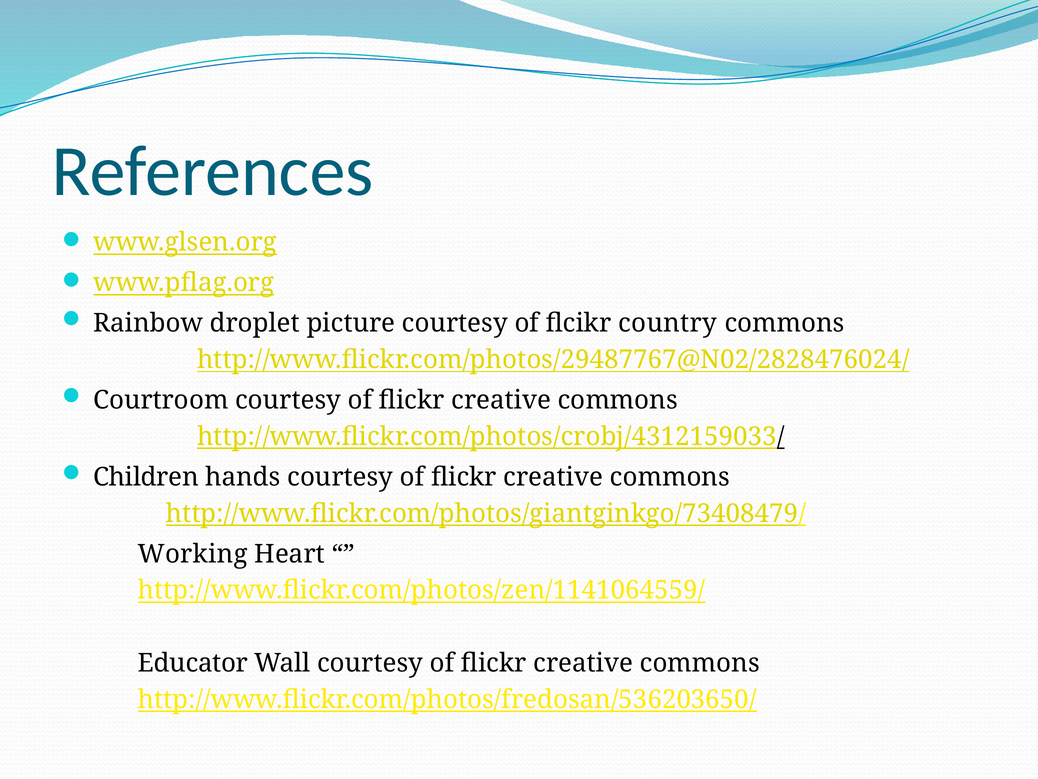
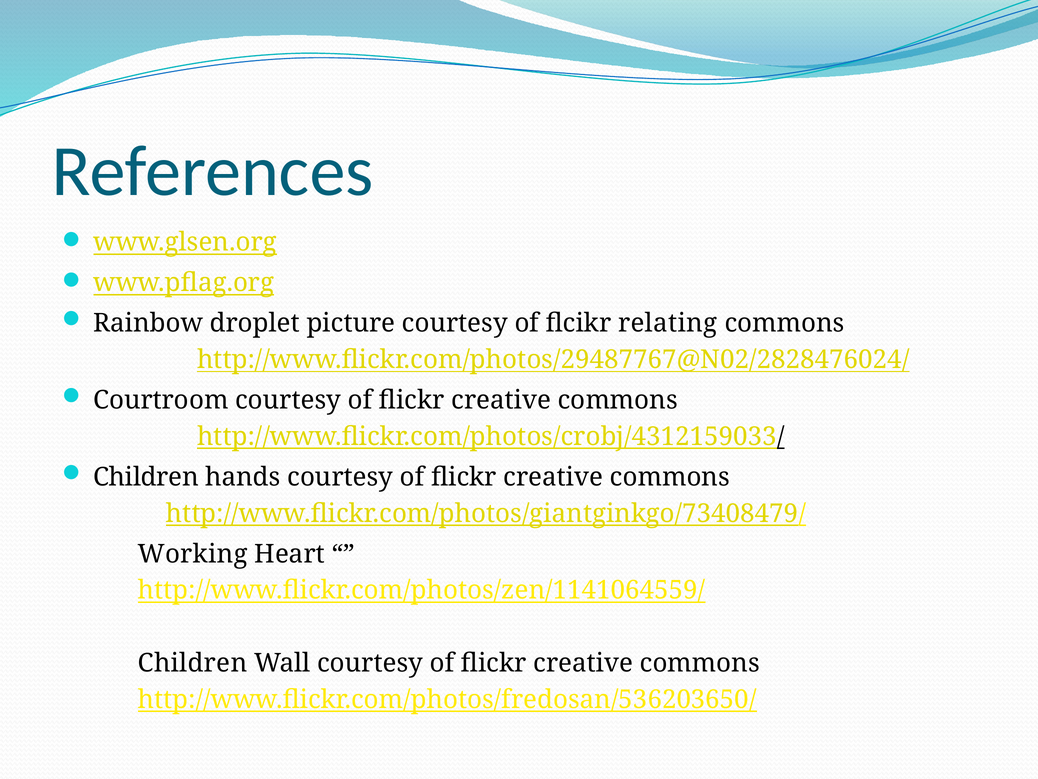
country: country -> relating (668, 323)
Educator: Educator -> Children (193, 663)
